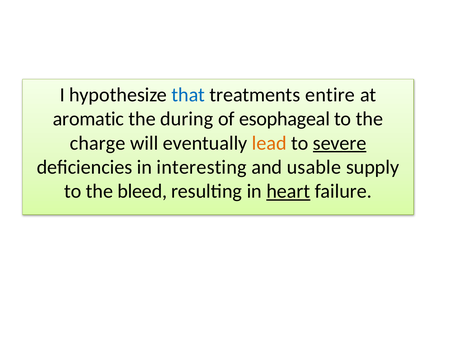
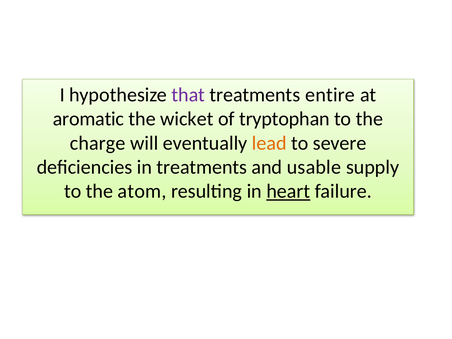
that colour: blue -> purple (188, 95)
during: during -> wicket (187, 119)
esophageal: esophageal -> tryptophan (284, 119)
severe underline: present -> none (340, 143)
in interesting: interesting -> treatments (202, 167)
bleed: bleed -> atom (142, 191)
